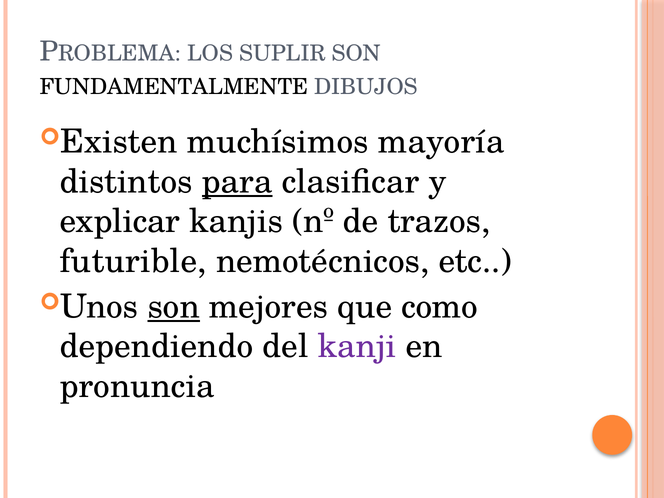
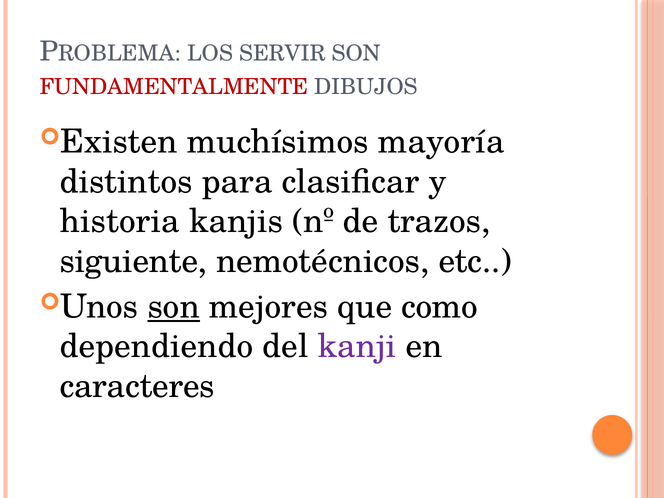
SUPLIR: SUPLIR -> SERVIR (282, 54)
FUNDAMENTALMENTE colour: black -> red (174, 87)
para underline: present -> none (237, 182)
explicar: explicar -> historia (120, 221)
futurible: futurible -> siguiente (133, 261)
pronuncia: pronuncia -> caracteres (137, 386)
